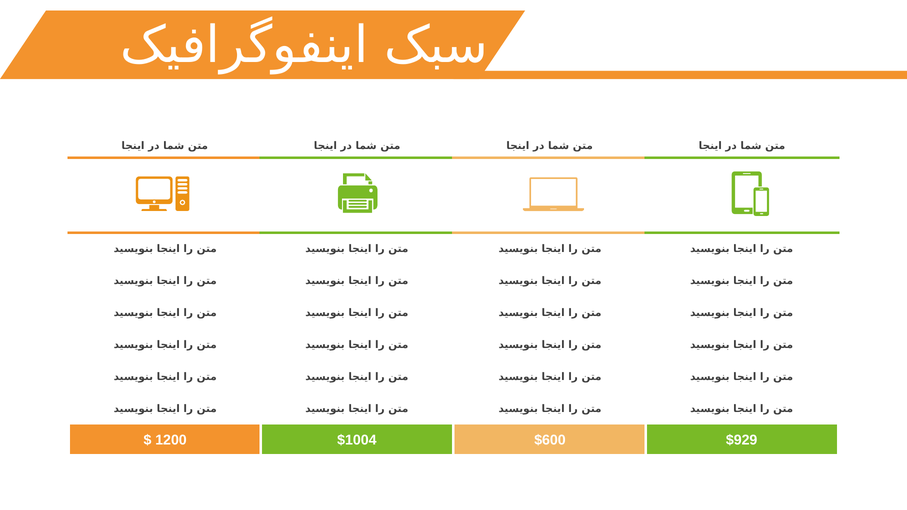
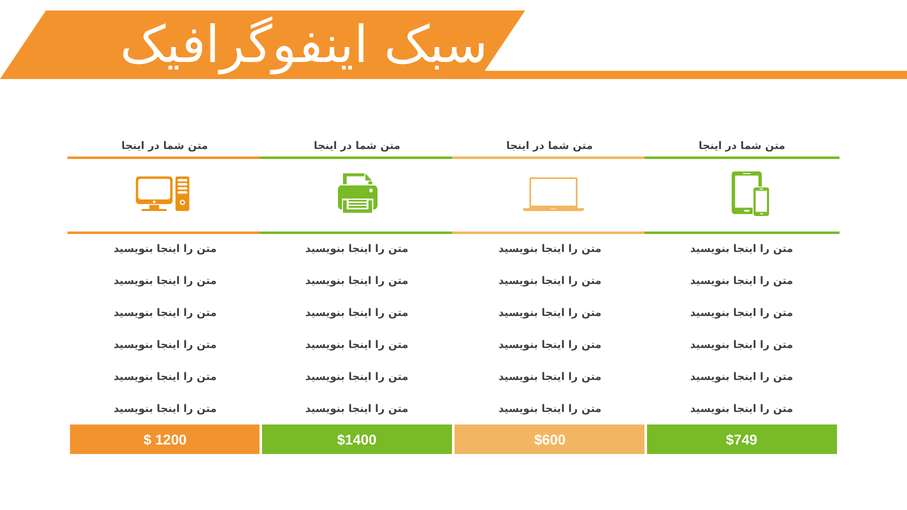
$1004: $1004 -> $1400 (357, 440)
$929: $929 -> $749 (742, 440)
